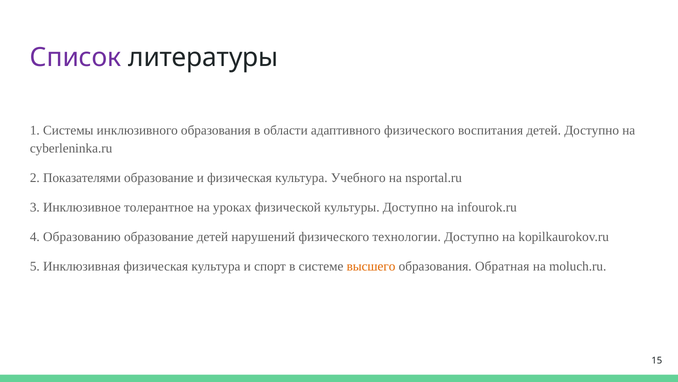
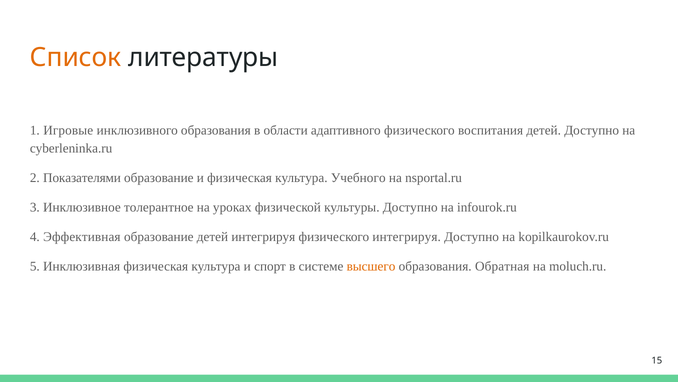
Список colour: purple -> orange (76, 57)
Системы: Системы -> Игровые (68, 130)
Образованию: Образованию -> Эффективная (82, 237)
детей нарушений: нарушений -> интегрируя (263, 237)
физического технологии: технологии -> интегрируя (407, 237)
